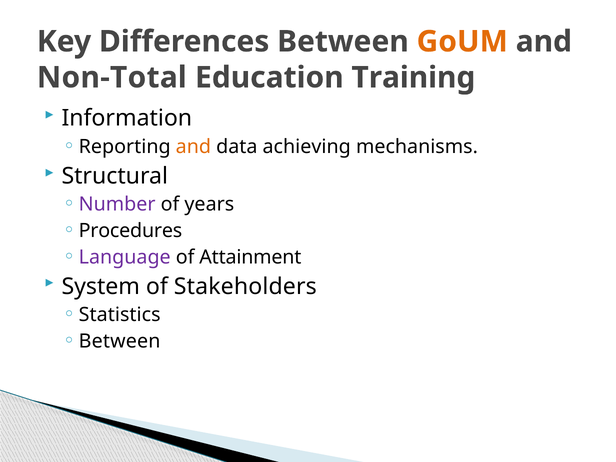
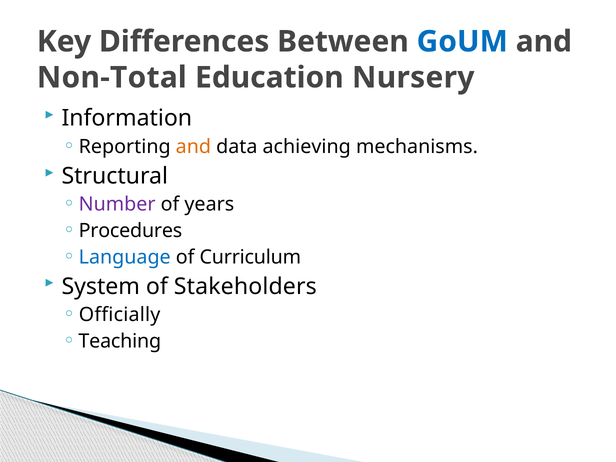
GoUM colour: orange -> blue (462, 42)
Training: Training -> Nursery (413, 78)
Language colour: purple -> blue (125, 257)
Attainment: Attainment -> Curriculum (250, 257)
Statistics: Statistics -> Officially (120, 315)
Between: Between -> Teaching (120, 341)
